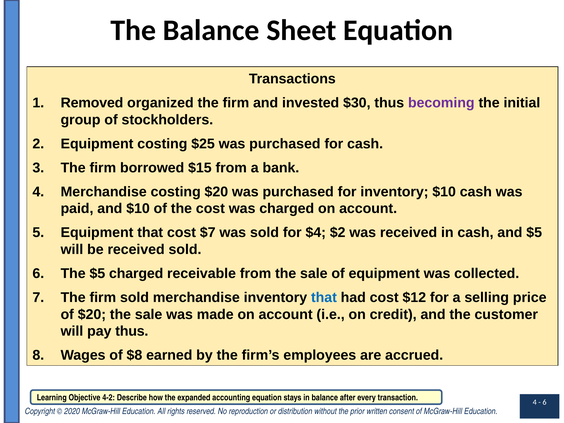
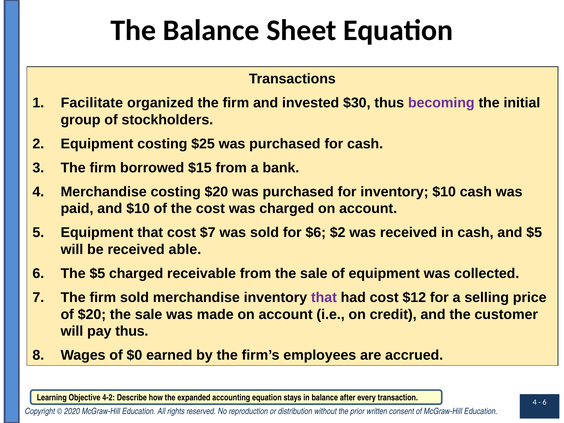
Removed: Removed -> Facilitate (92, 103)
$4: $4 -> $6 (316, 233)
received sold: sold -> able (185, 250)
that colour: blue -> purple (324, 297)
$8: $8 -> $0 (134, 355)
